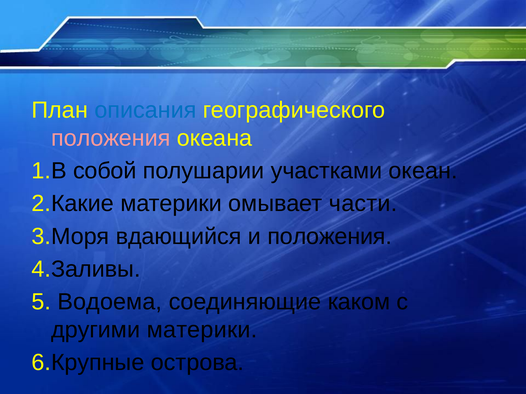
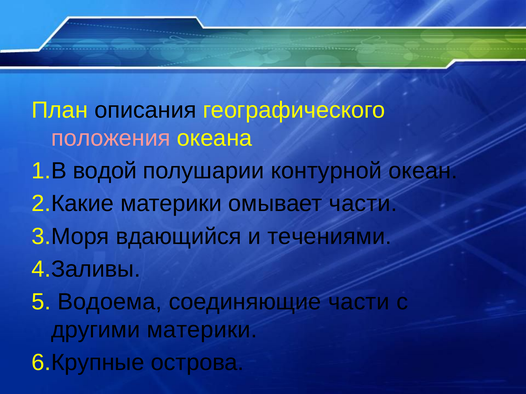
описания colour: blue -> black (145, 110)
собой: собой -> водой (105, 171)
участками: участками -> контурной (326, 171)
и положения: положения -> течениями (330, 237)
соединяющие каком: каком -> части (359, 302)
